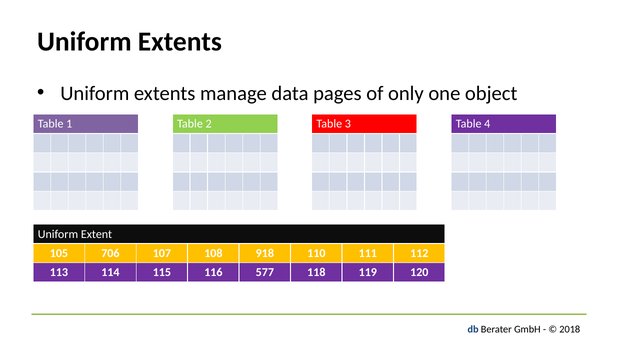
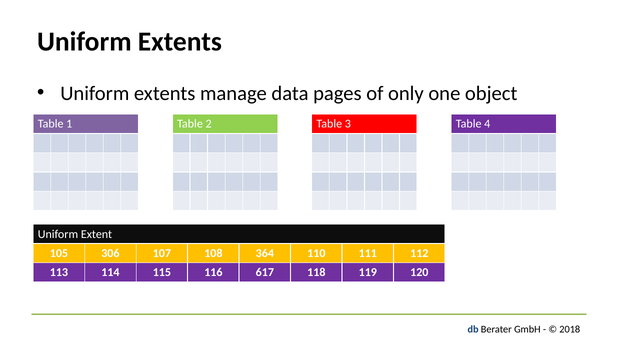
706: 706 -> 306 (110, 254)
918: 918 -> 364 (265, 254)
577: 577 -> 617 (265, 273)
